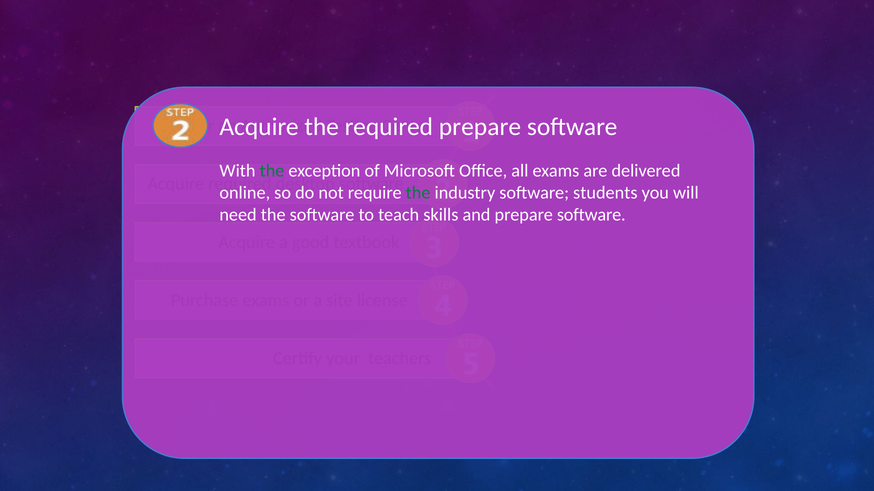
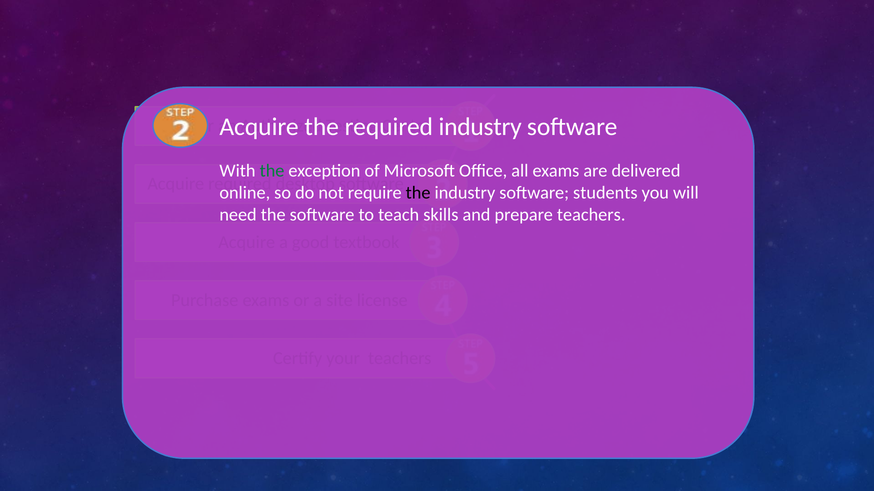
prepare: prepare -> industry (480, 127)
the colour: green -> black (418, 193)
and prepare software: software -> teachers (591, 215)
